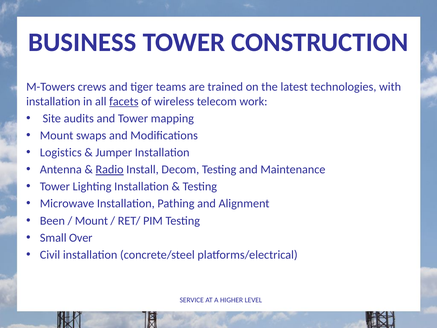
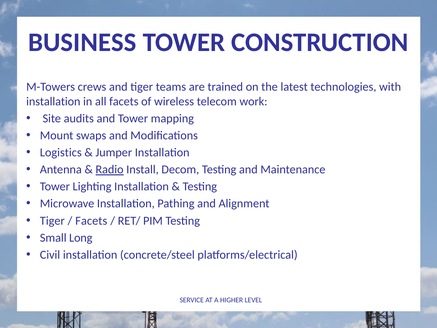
facets underline: present -> none (124, 101)
Been: Been -> Tiger (52, 221)
Mount: Mount -> Facets (91, 221)
Over: Over -> Long (81, 238)
